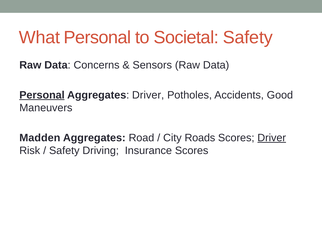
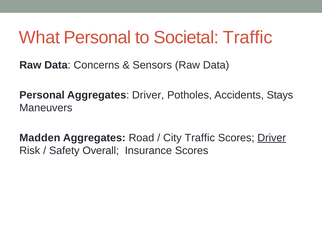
Societal Safety: Safety -> Traffic (248, 37)
Personal underline: present -> none (42, 95)
Good: Good -> Stays (280, 95)
City Roads: Roads -> Traffic (200, 138)
Driving: Driving -> Overall (101, 151)
